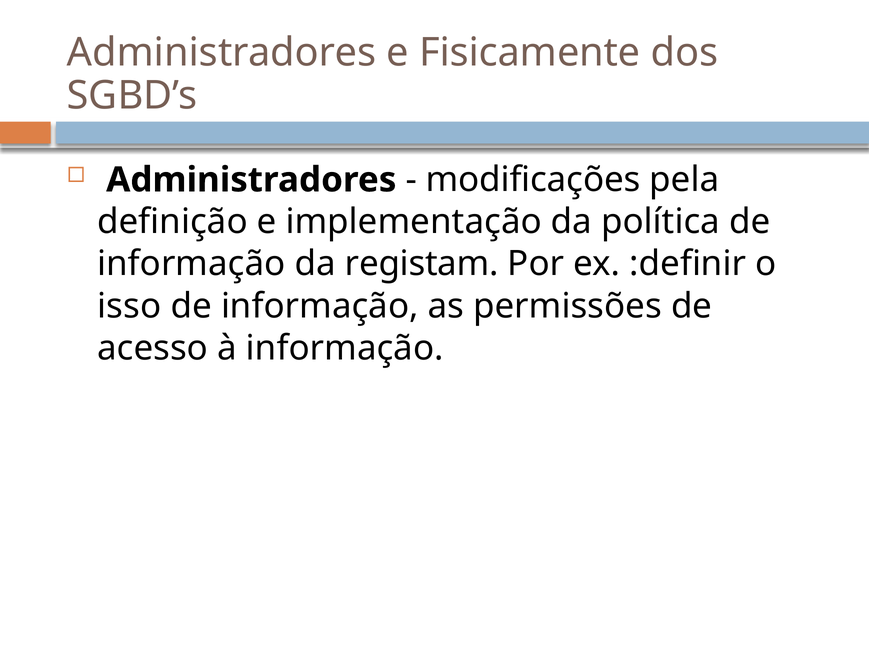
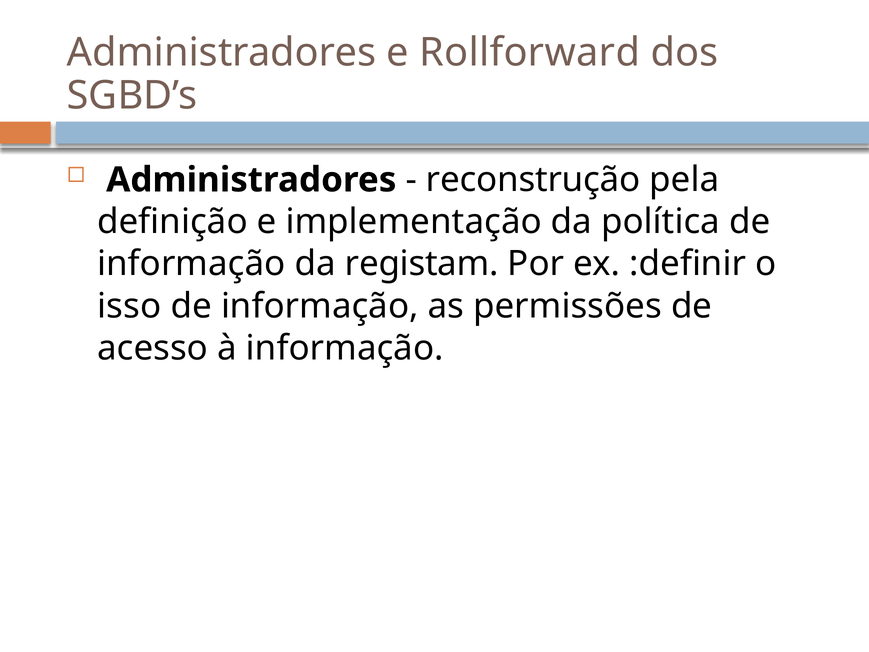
Fisicamente: Fisicamente -> Rollforward (530, 53)
modificações: modificações -> reconstrução (533, 180)
